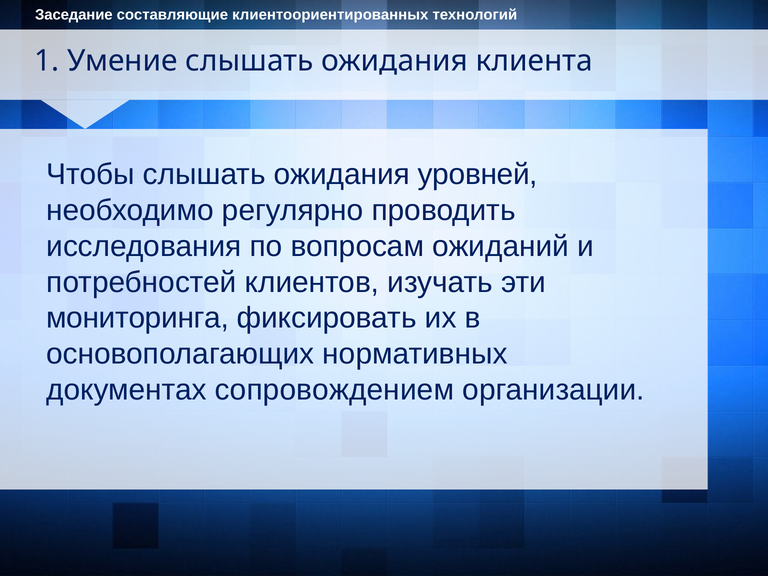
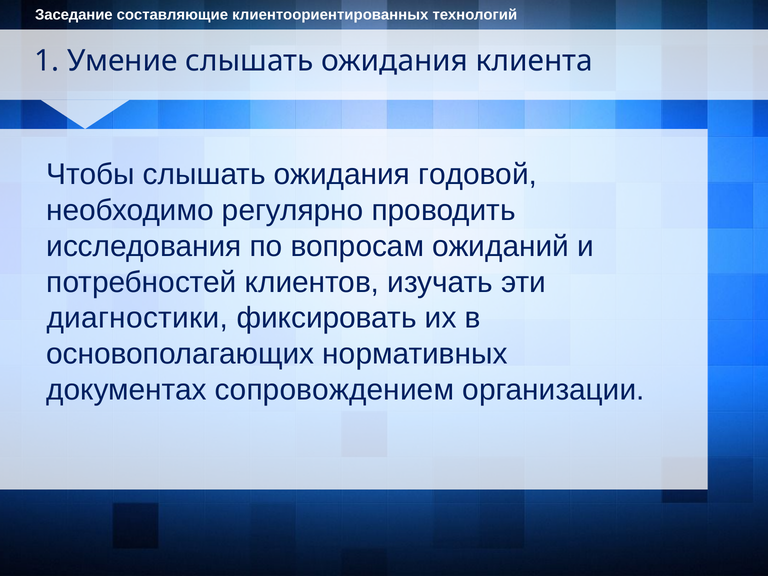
уровней: уровней -> годовой (478, 175)
мониторинга: мониторинга -> диагностики (137, 318)
